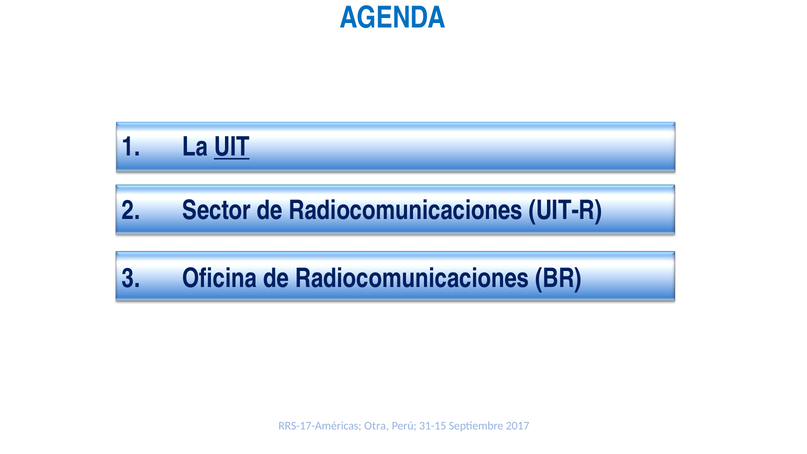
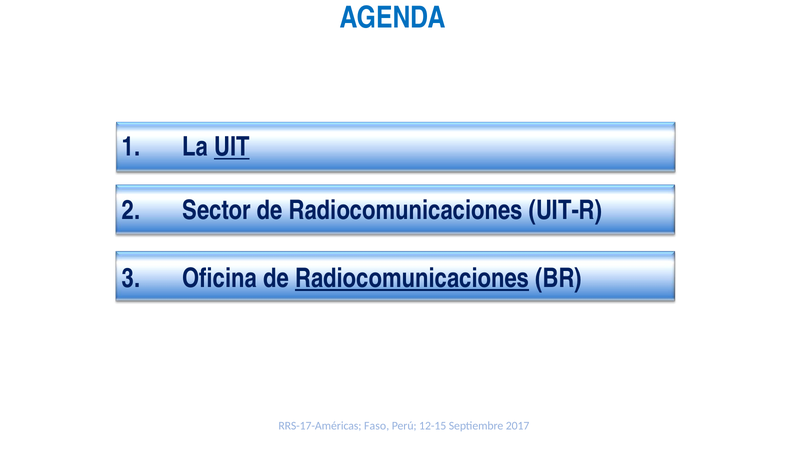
Radiocomunicaciones underline: none -> present (412, 278)
Otra: Otra -> Faso (377, 426)
31-15: 31-15 -> 12-15 (433, 426)
